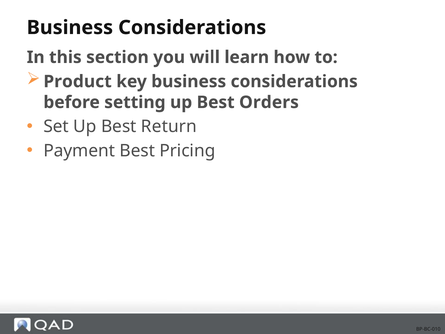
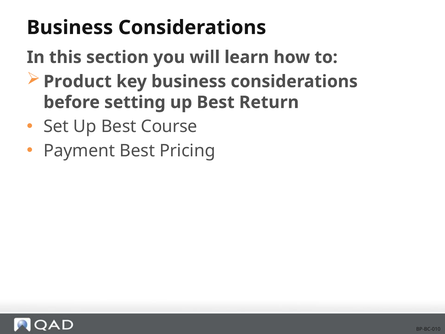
Orders: Orders -> Return (269, 102)
Return: Return -> Course (169, 126)
